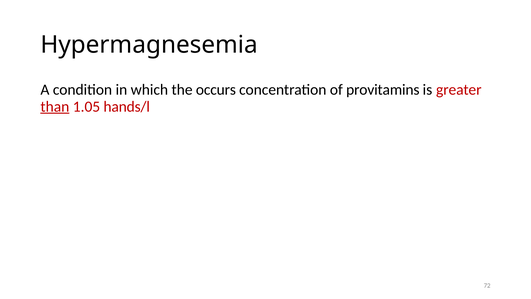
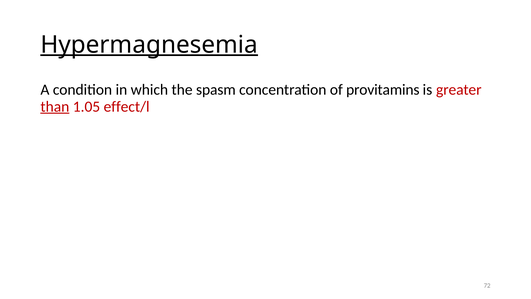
Hypermagnesemia underline: none -> present (149, 45)
occurs: occurs -> spasm (216, 90)
hands/l: hands/l -> effect/l (127, 107)
